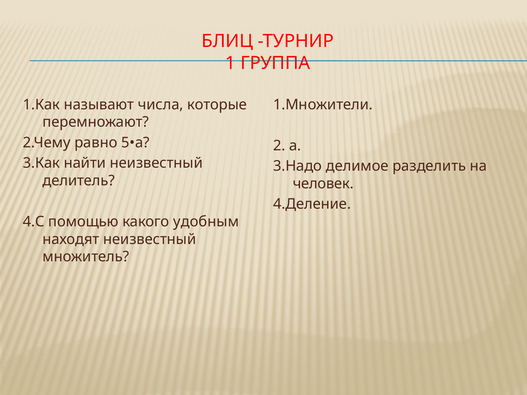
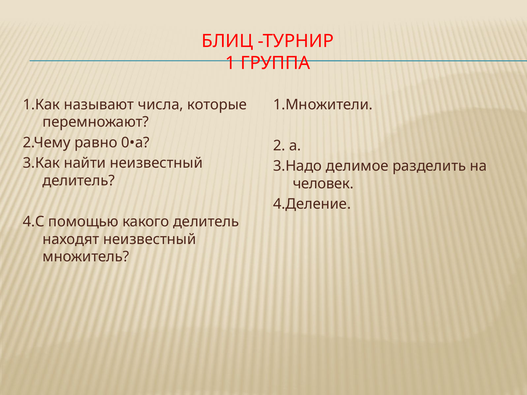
5•а: 5•а -> 0•а (135, 143)
какого удобным: удобным -> делитель (206, 222)
